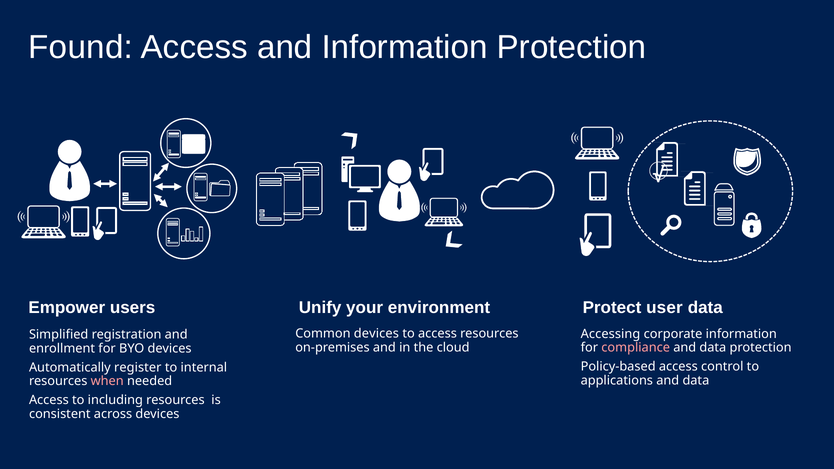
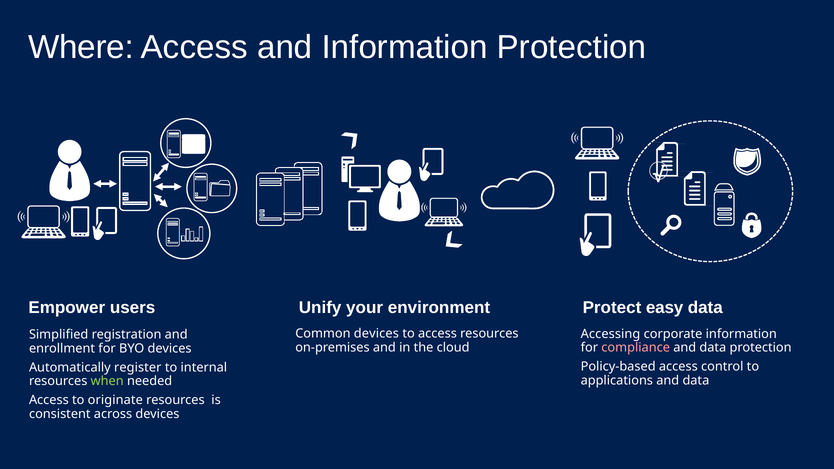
Found: Found -> Where (81, 47)
user: user -> easy (665, 308)
when colour: pink -> light green (107, 381)
including: including -> originate (115, 400)
